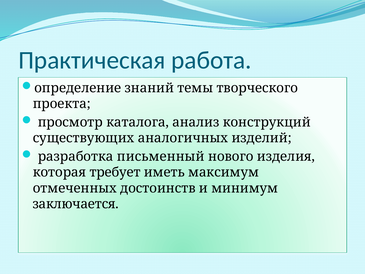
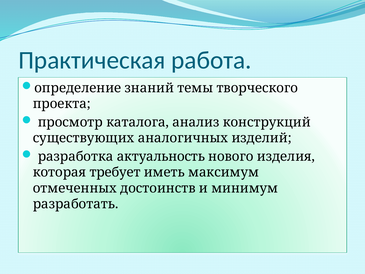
письменный: письменный -> актуальность (161, 156)
заключается: заключается -> разработать (76, 204)
